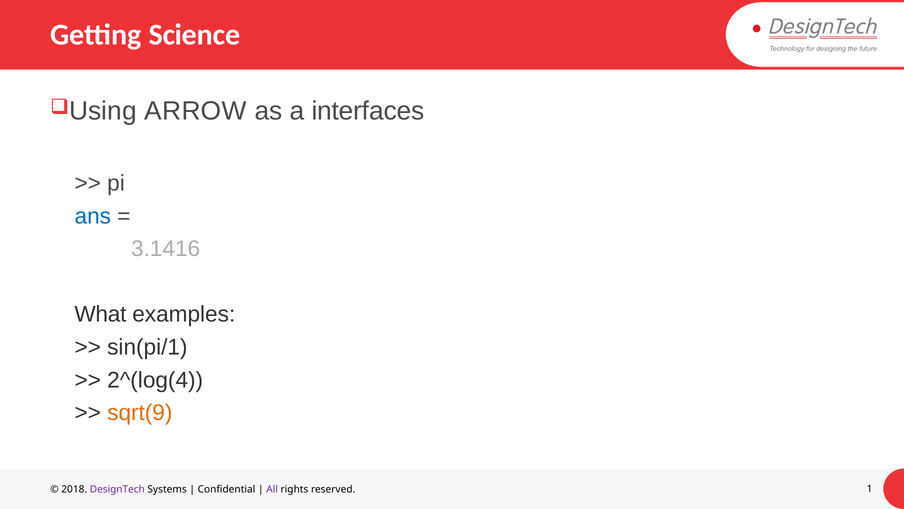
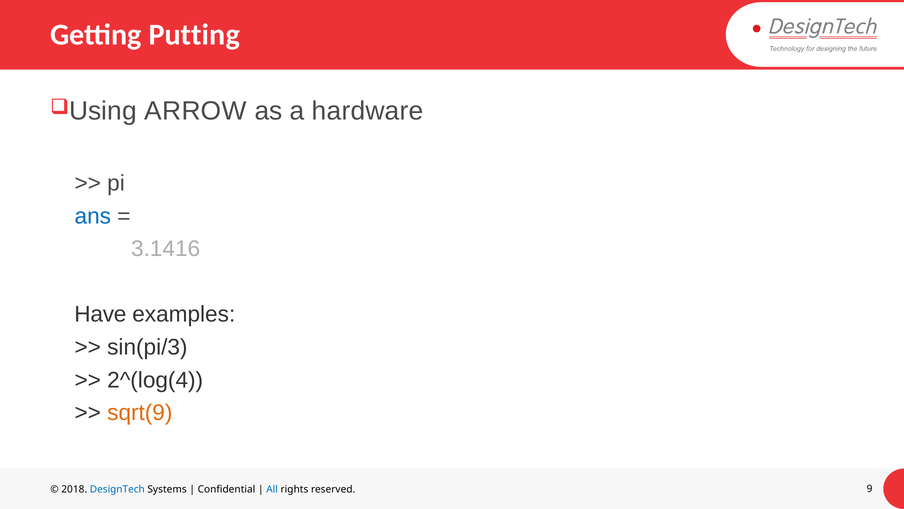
Science: Science -> Putting (194, 35)
interfaces: interfaces -> hardware (368, 111)
What: What -> Have (100, 314)
sin(pi/1: sin(pi/1 -> sin(pi/3 (147, 347)
DesignTech colour: purple -> blue (117, 489)
All colour: purple -> blue (272, 489)
1: 1 -> 9 (870, 488)
